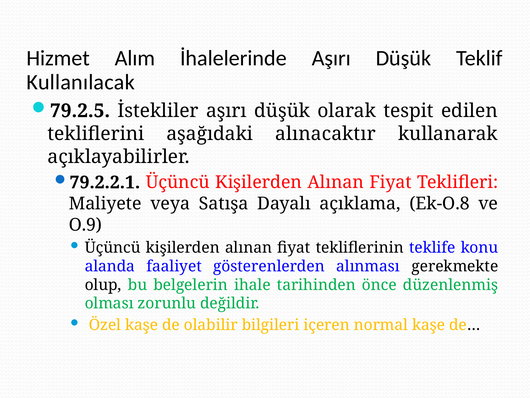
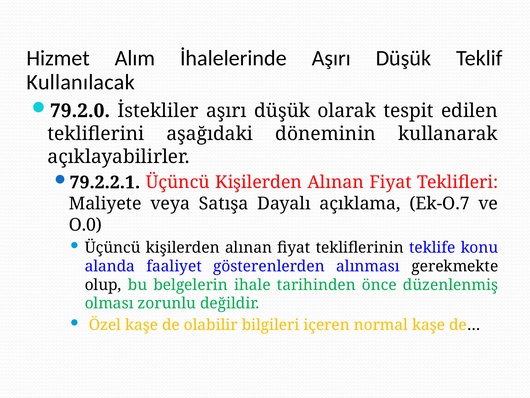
79.2.5: 79.2.5 -> 79.2.0 (80, 111)
alınacaktır: alınacaktır -> döneminin (326, 134)
Ek-O.8: Ek-O.8 -> Ek-O.7 (440, 203)
O.9: O.9 -> O.0 (85, 225)
